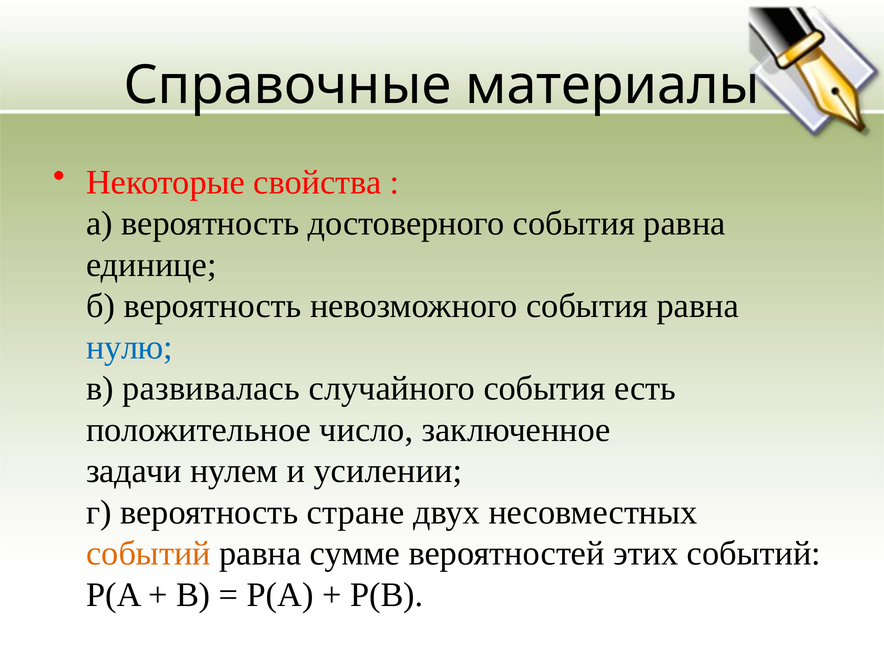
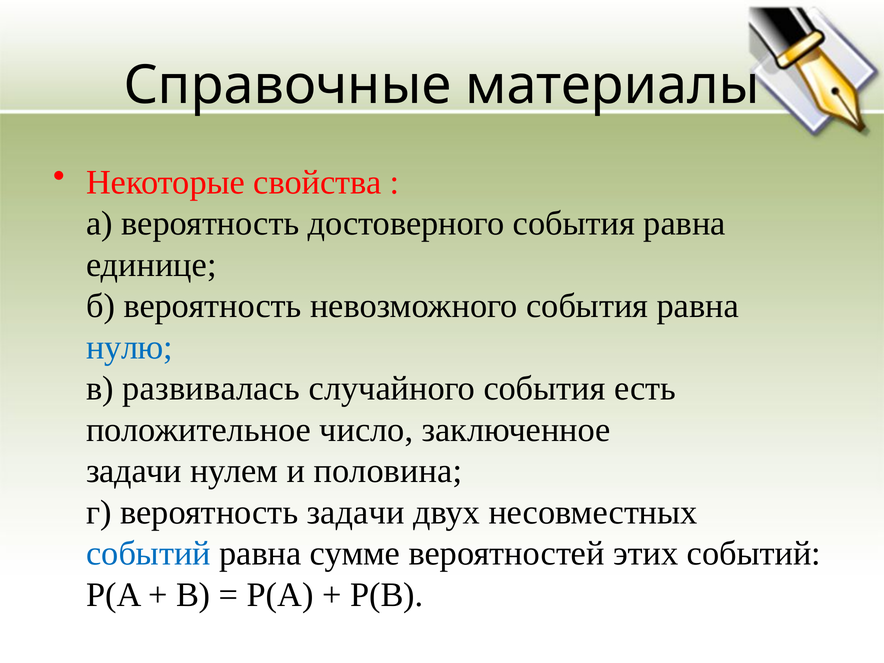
усилении: усилении -> половина (388, 471)
вероятность стране: стране -> задачи (356, 512)
событий colour: orange -> blue (148, 554)
